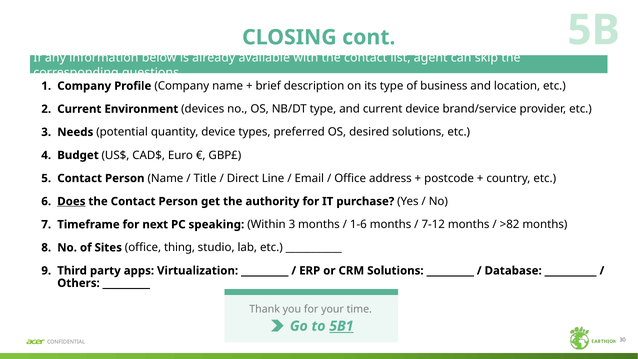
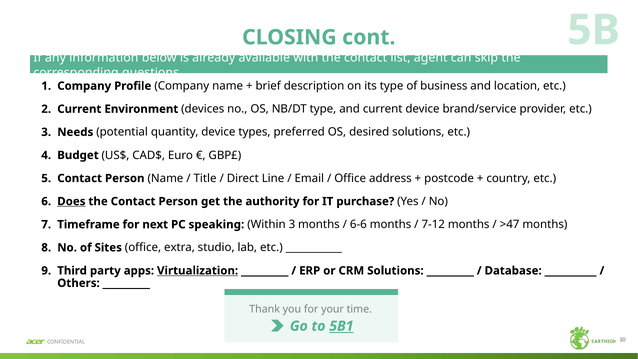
1-6: 1-6 -> 6-6 (358, 224)
>82: >82 -> >47 (510, 224)
thing: thing -> extra (179, 248)
Virtualization underline: none -> present (198, 271)
